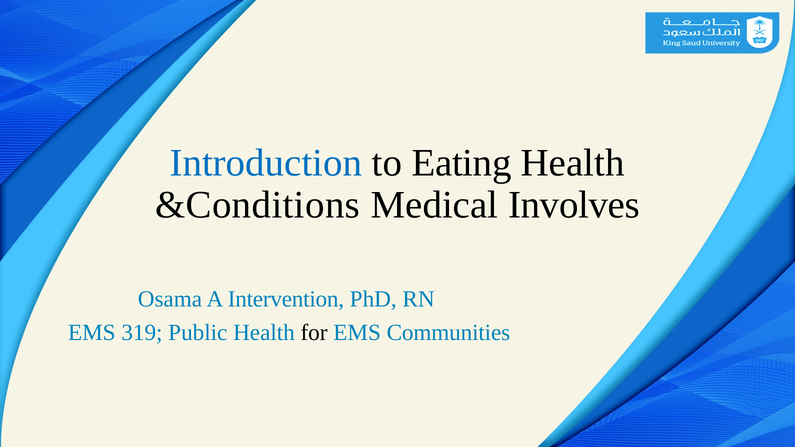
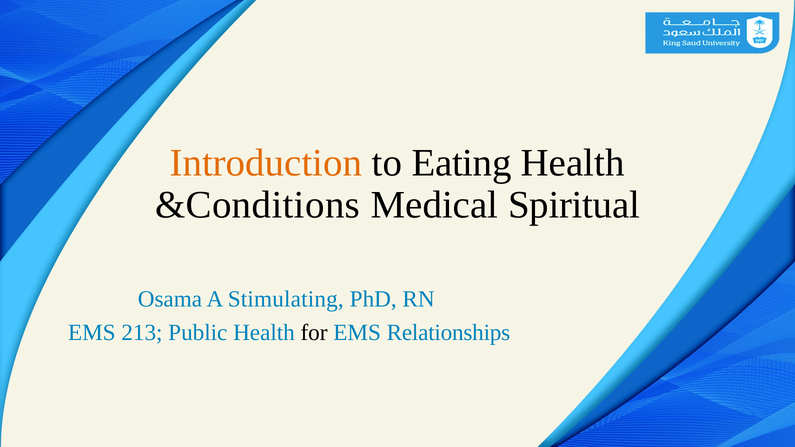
Introduction colour: blue -> orange (266, 163)
Involves: Involves -> Spiritual (574, 205)
Intervention: Intervention -> Stimulating (286, 299)
319: 319 -> 213 (142, 333)
Communities: Communities -> Relationships (448, 333)
